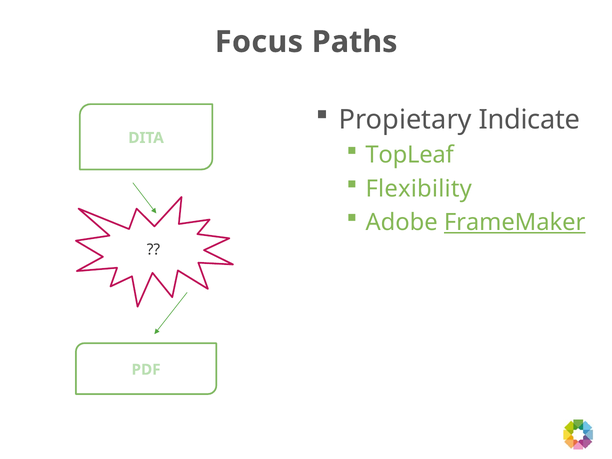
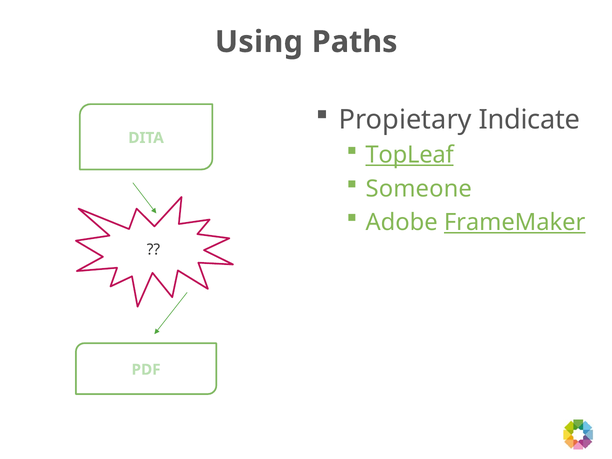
Focus: Focus -> Using (259, 42)
TopLeaf underline: none -> present (410, 155)
Flexibility: Flexibility -> Someone (419, 189)
